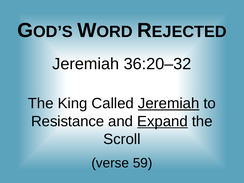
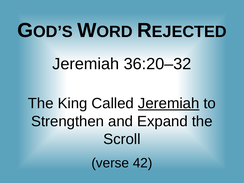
Resistance: Resistance -> Strengthen (68, 121)
Expand underline: present -> none (162, 121)
59: 59 -> 42 (143, 163)
